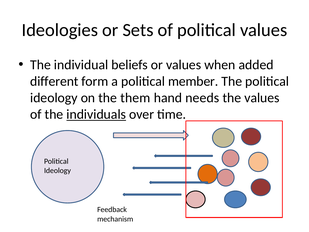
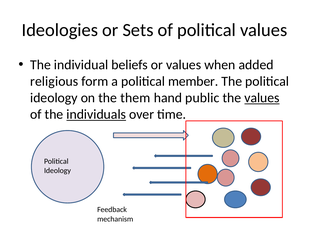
different: different -> religious (54, 81)
needs: needs -> public (202, 98)
values underline: none -> present (262, 98)
